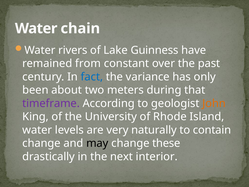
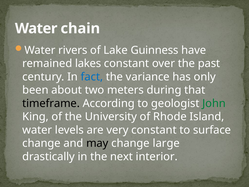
from: from -> lakes (88, 63)
timeframe colour: purple -> black (51, 103)
John colour: orange -> green (214, 103)
very naturally: naturally -> constant (154, 130)
contain: contain -> surface (212, 130)
these: these -> large (166, 143)
